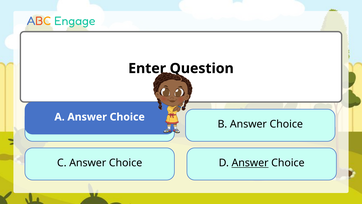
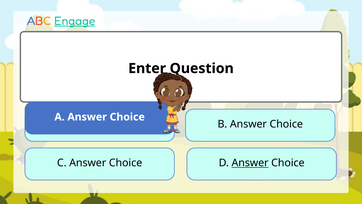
Engage underline: none -> present (75, 21)
